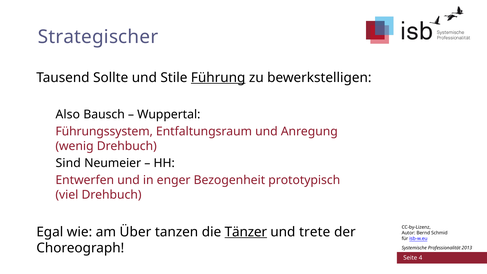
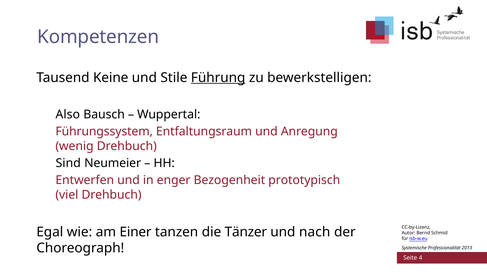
Strategischer: Strategischer -> Kompetenzen (98, 37)
Sollte: Sollte -> Keine (111, 78)
Über: Über -> Einer (136, 232)
Tänzer underline: present -> none (246, 232)
trete: trete -> nach (315, 232)
